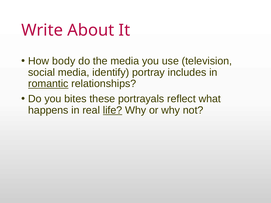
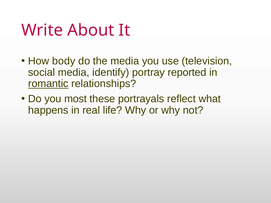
includes: includes -> reported (187, 72)
bites: bites -> most (75, 99)
life underline: present -> none (113, 110)
